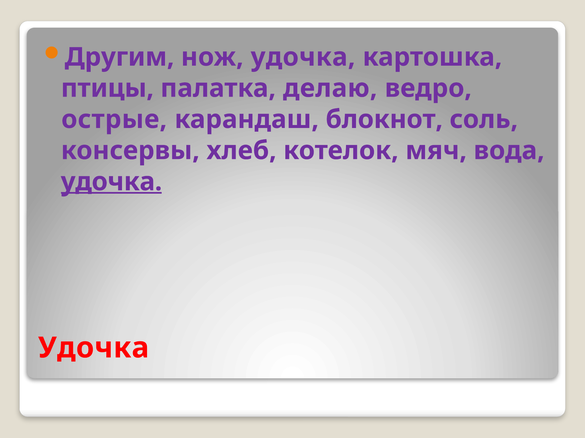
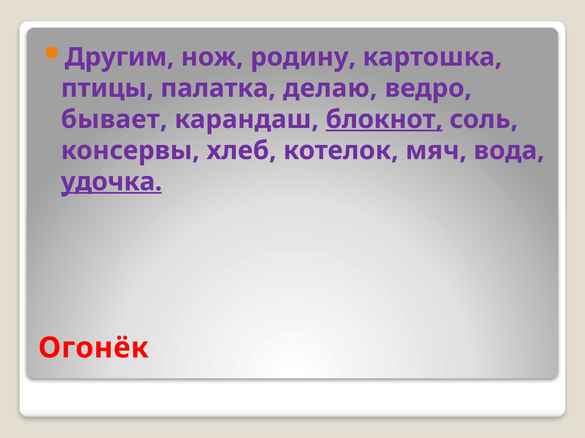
нож удочка: удочка -> родину (303, 57)
острые: острые -> бывает (114, 120)
блокнот underline: none -> present (384, 120)
Удочка: Удочка -> Огонёк (93, 348)
